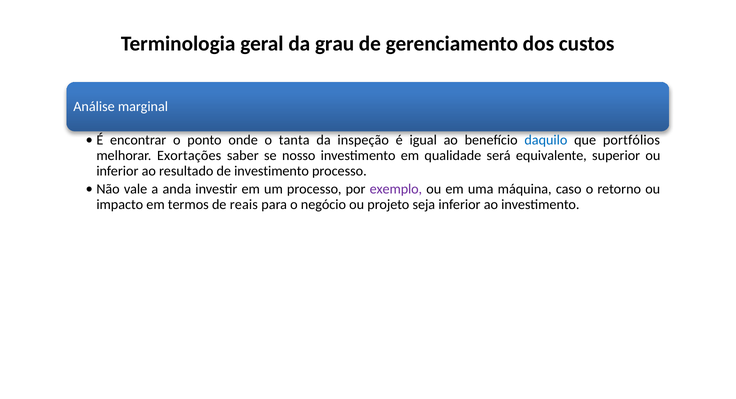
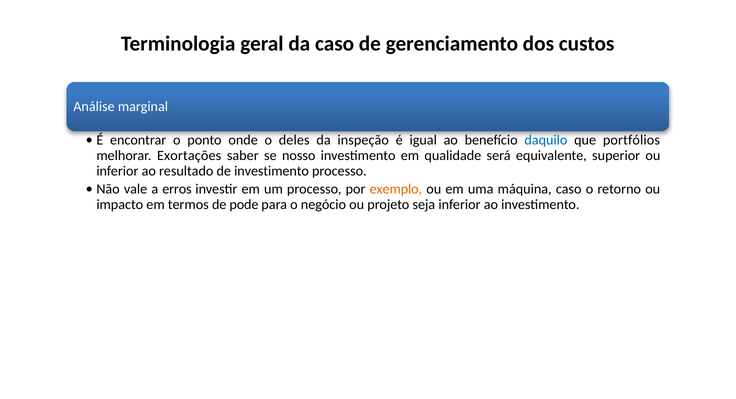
da grau: grau -> caso (335, 44)
tanta: tanta -> deles (294, 140)
anda: anda -> erros (177, 189)
exemplo colour: purple -> orange (396, 189)
reais: reais -> pode (244, 204)
